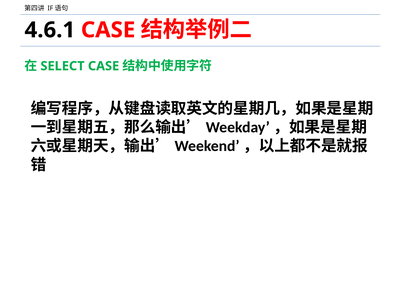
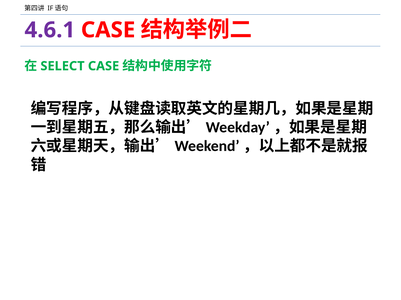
4.6.1 colour: black -> purple (50, 30)
